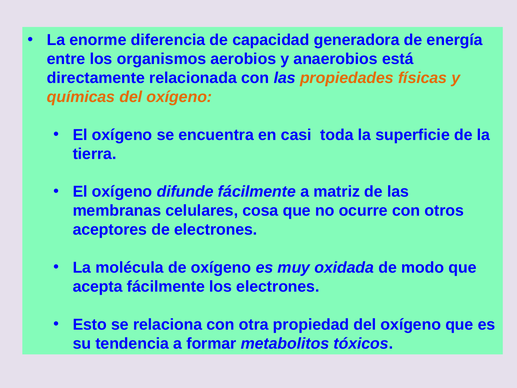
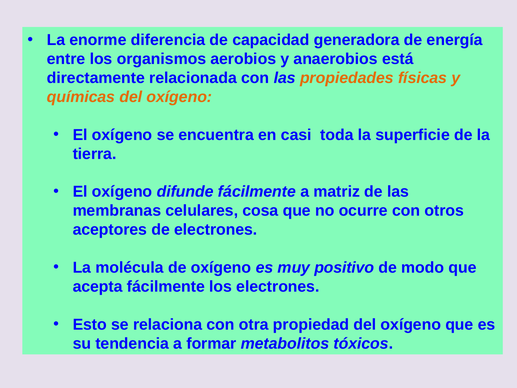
oxidada: oxidada -> positivo (344, 267)
